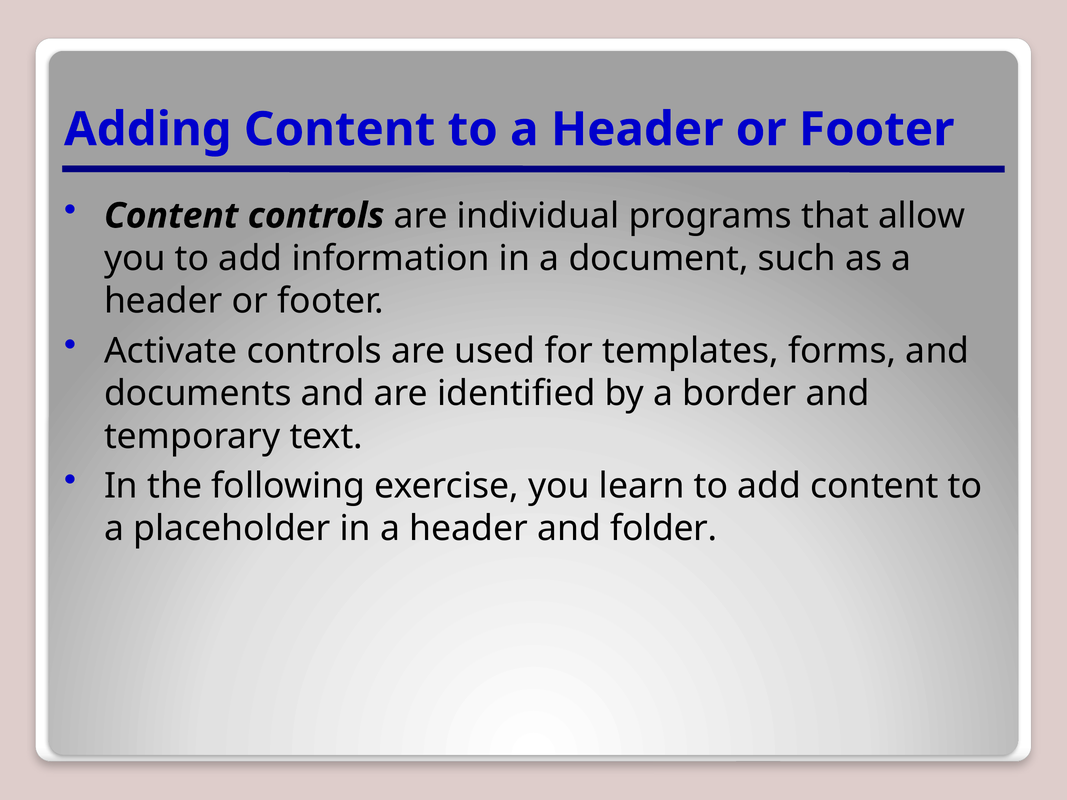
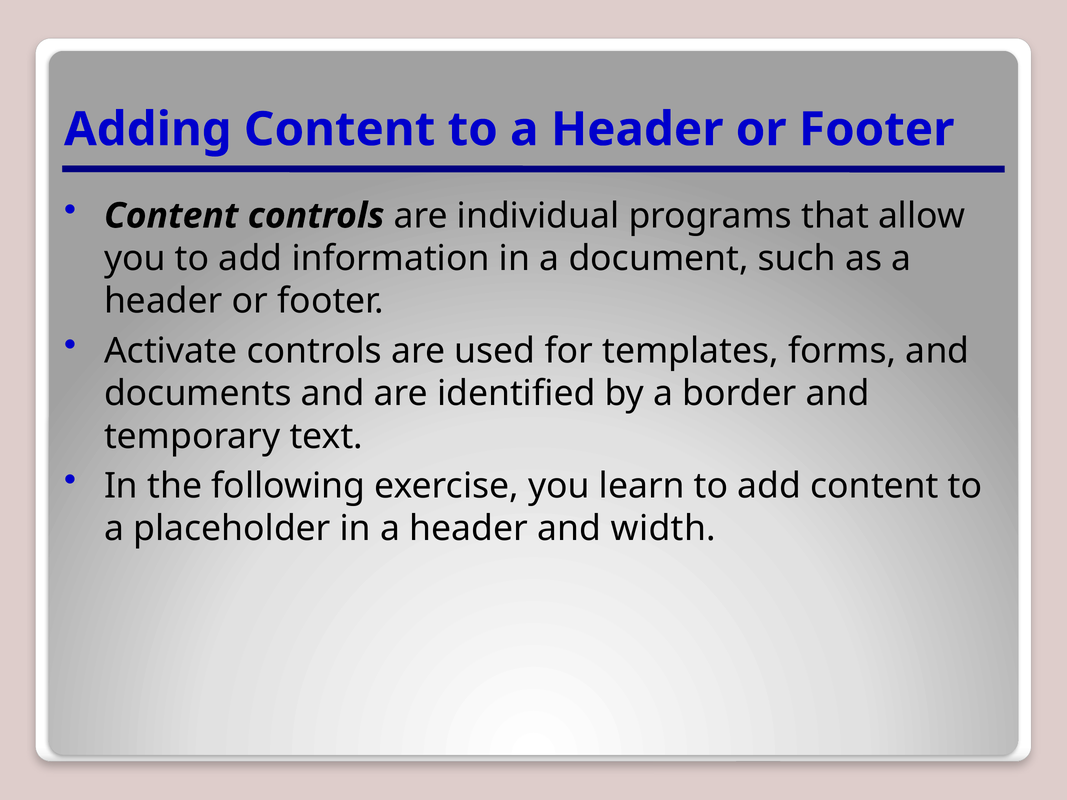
folder: folder -> width (663, 529)
